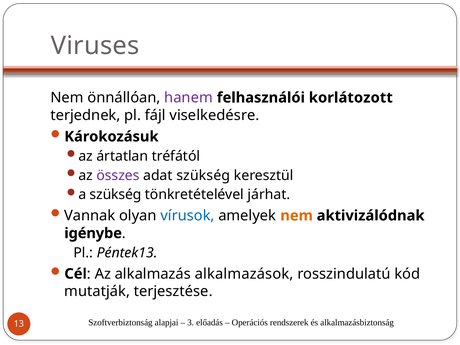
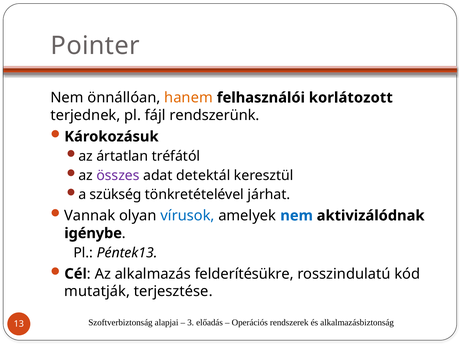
Viruses: Viruses -> Pointer (95, 46)
hanem colour: purple -> orange (189, 98)
viselkedésre: viselkedésre -> rendszerünk (215, 115)
adat szükség: szükség -> detektál (203, 175)
nem colour: orange -> blue (297, 216)
alkalmazások: alkalmazások -> felderítésükre (244, 274)
